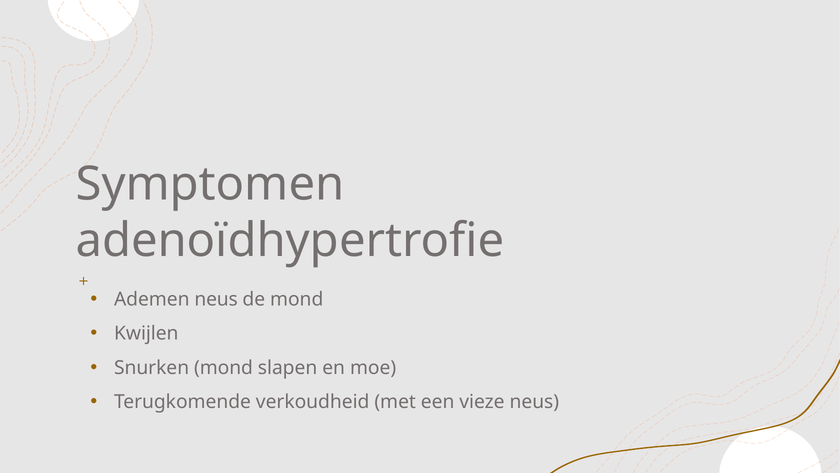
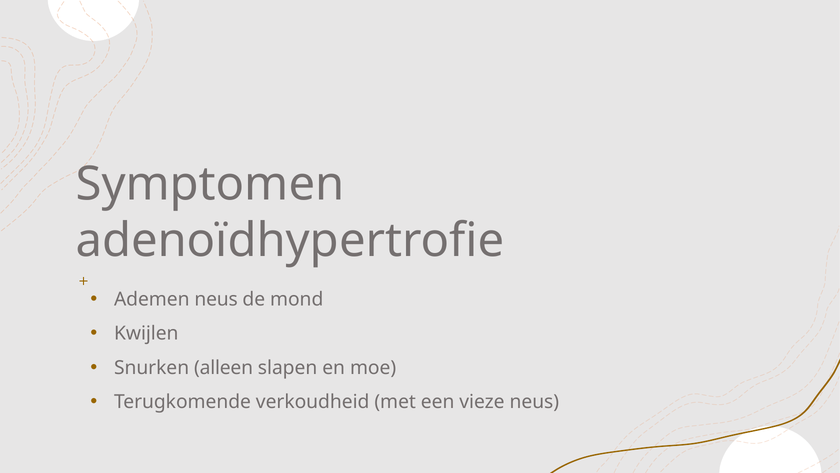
Snurken mond: mond -> alleen (224, 367)
